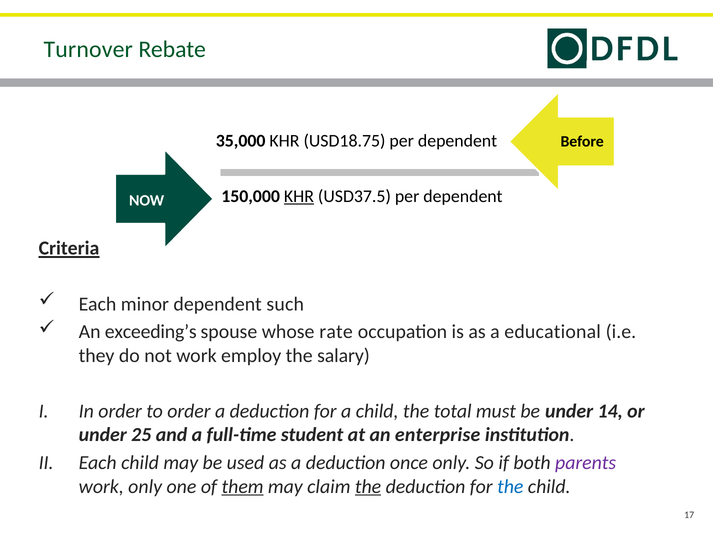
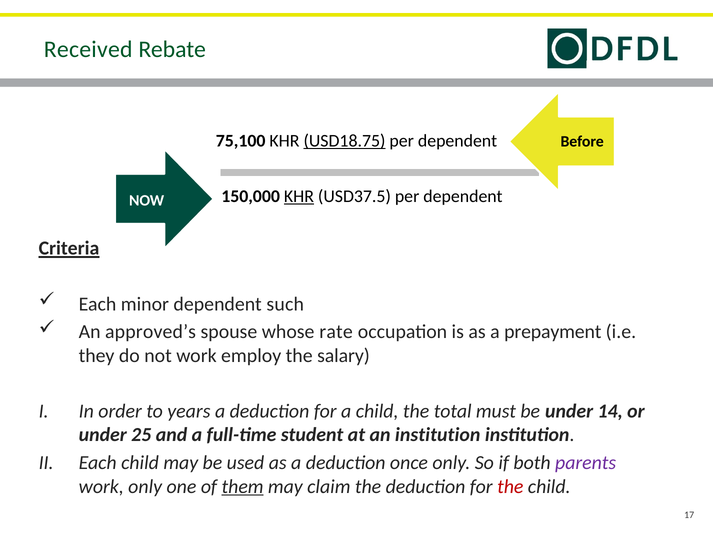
Turnover: Turnover -> Received (88, 49)
35,000: 35,000 -> 75,100 (241, 141)
USD18.75 underline: none -> present (344, 141)
exceeding’s: exceeding’s -> approved’s (151, 332)
educational: educational -> prepayment (553, 332)
to order: order -> years (189, 411)
an enterprise: enterprise -> institution (438, 435)
the underline: present -> none (368, 486)
the colour: blue -> red (510, 486)
